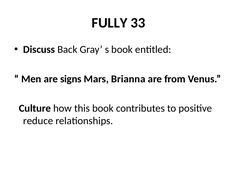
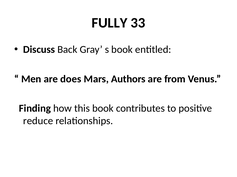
signs: signs -> does (71, 79)
Brianna: Brianna -> Authors (128, 79)
Culture: Culture -> Finding (35, 109)
